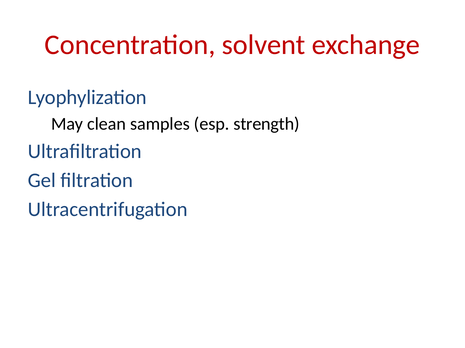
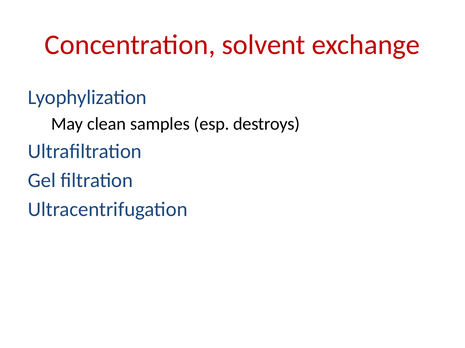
strength: strength -> destroys (267, 124)
